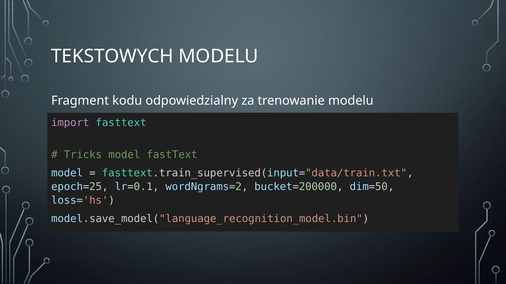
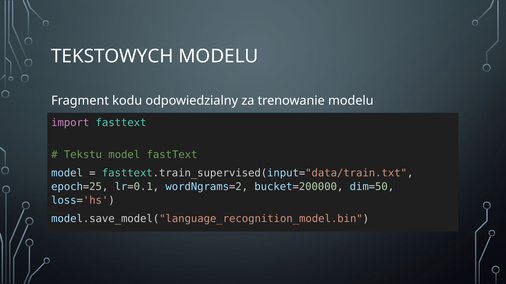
Tricks: Tricks -> Tekstu (83, 155)
